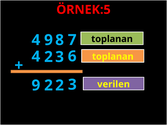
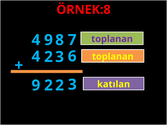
ÖRNEK:5: ÖRNEK:5 -> ÖRNEK:8 (83, 10)
toplanan colour: black -> purple (112, 39)
verilen: verilen -> katılan (114, 84)
